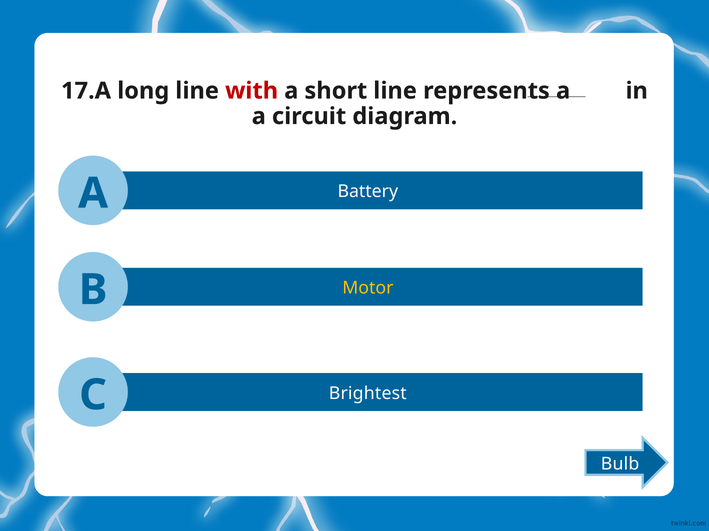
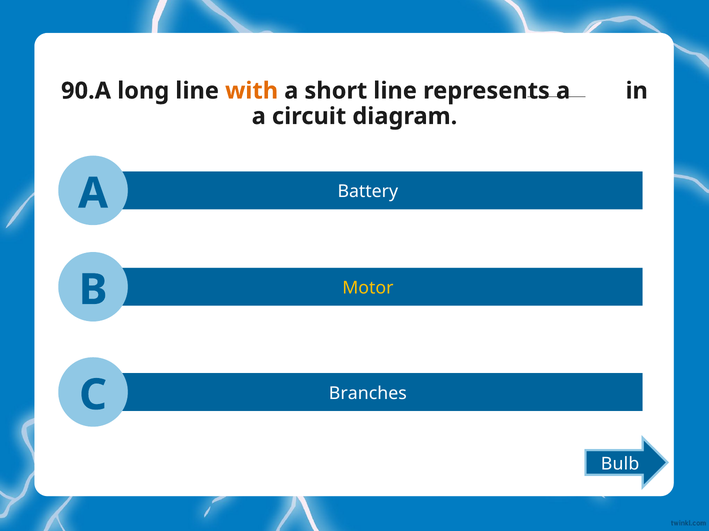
17.A: 17.A -> 90.A (86, 91)
with colour: red -> orange (252, 91)
Brightest: Brightest -> Branches (368, 394)
